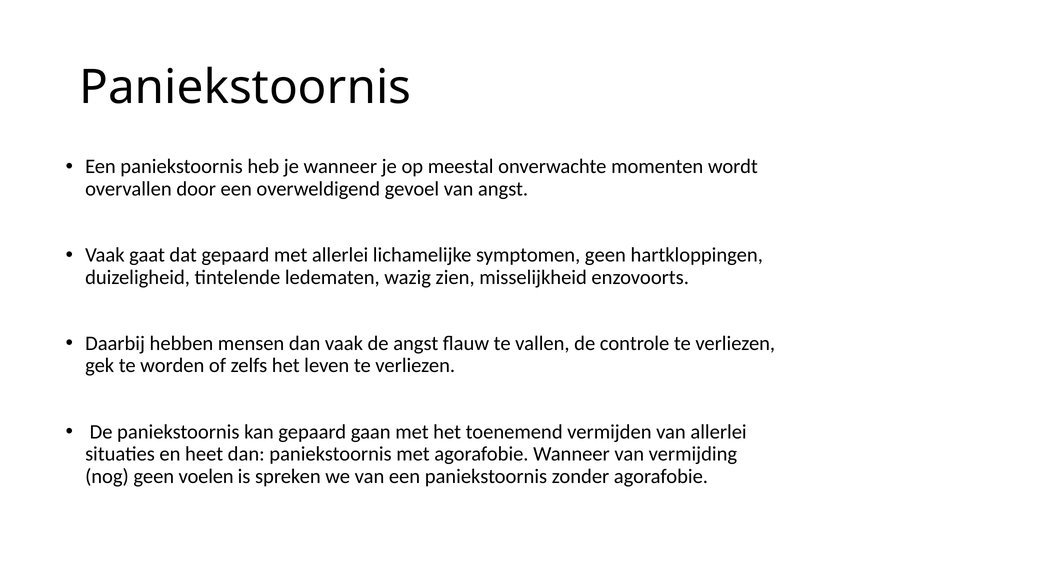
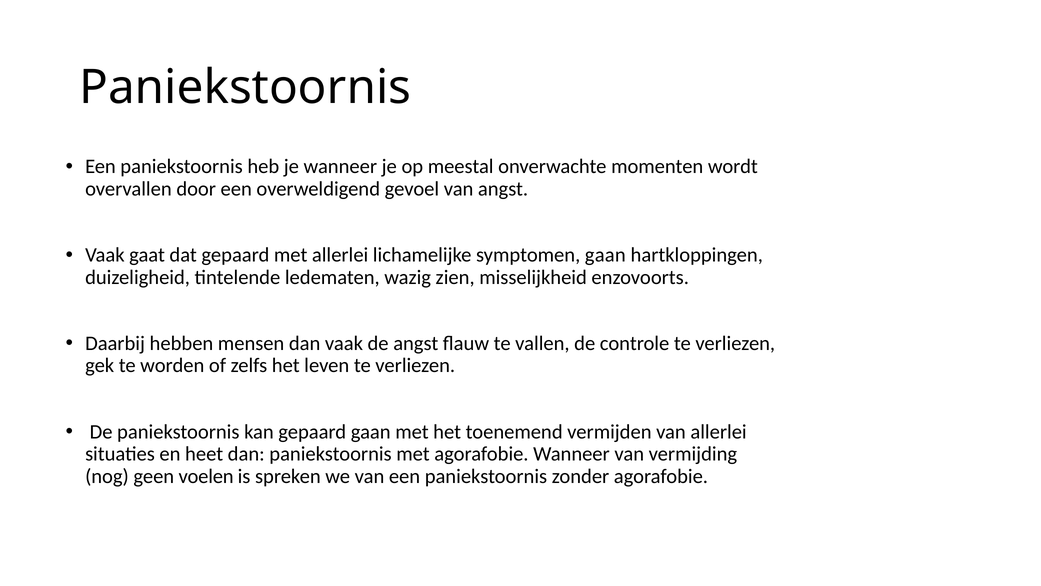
symptomen geen: geen -> gaan (605, 255)
